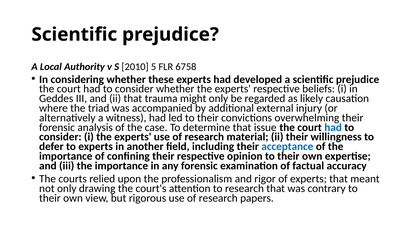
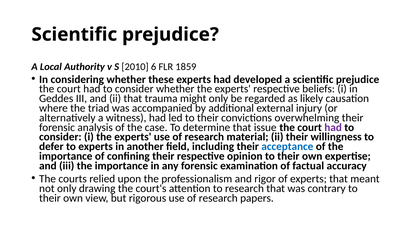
5: 5 -> 6 (154, 67)
6758: 6758 -> 1859 (186, 67)
had colour: blue -> purple (333, 128)
